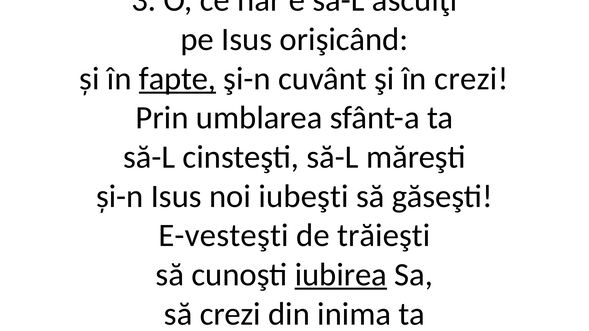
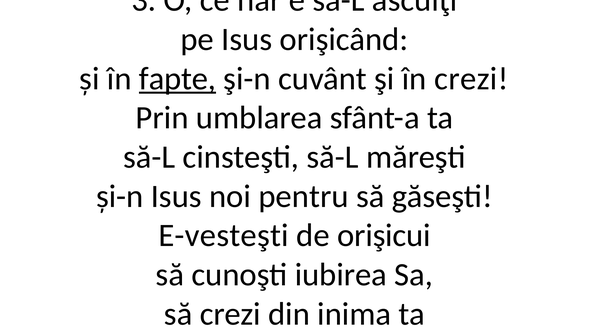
iubeşti: iubeşti -> pentru (304, 196)
trăieşti: trăieşti -> orişicui (384, 236)
iubirea underline: present -> none (341, 275)
